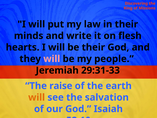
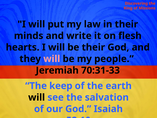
29:31-33: 29:31-33 -> 70:31-33 (101, 70)
raise: raise -> keep (61, 86)
will colour: orange -> black (37, 97)
